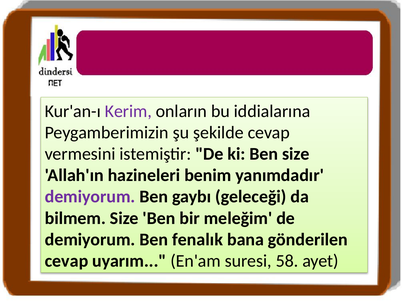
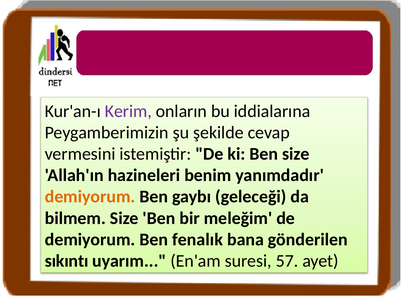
demiyorum colour: purple -> orange (90, 197)
cevap: cevap -> sıkıntı (67, 261)
58: 58 -> 57 (287, 261)
